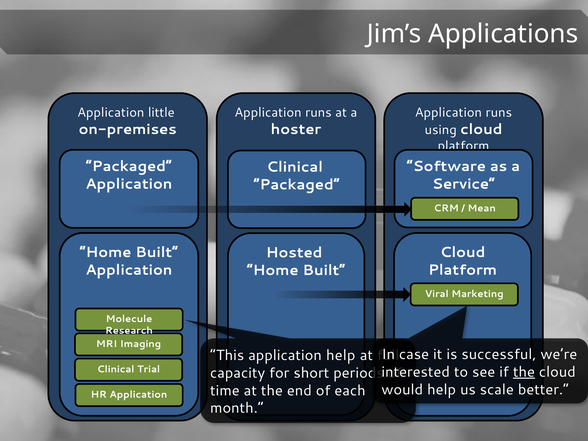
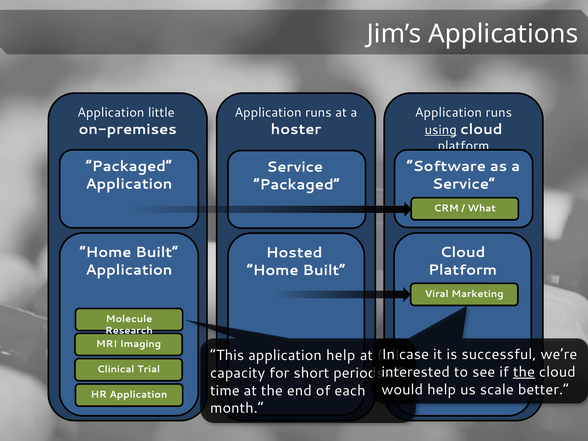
using underline: none -> present (441, 130)
Clinical: Clinical -> Service (295, 167)
Mean: Mean -> What (482, 208)
